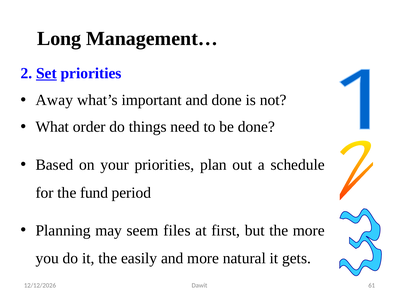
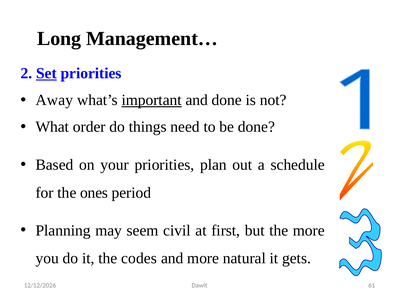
important underline: none -> present (152, 100)
fund: fund -> ones (94, 193)
files: files -> civil (177, 231)
easily: easily -> codes (139, 259)
